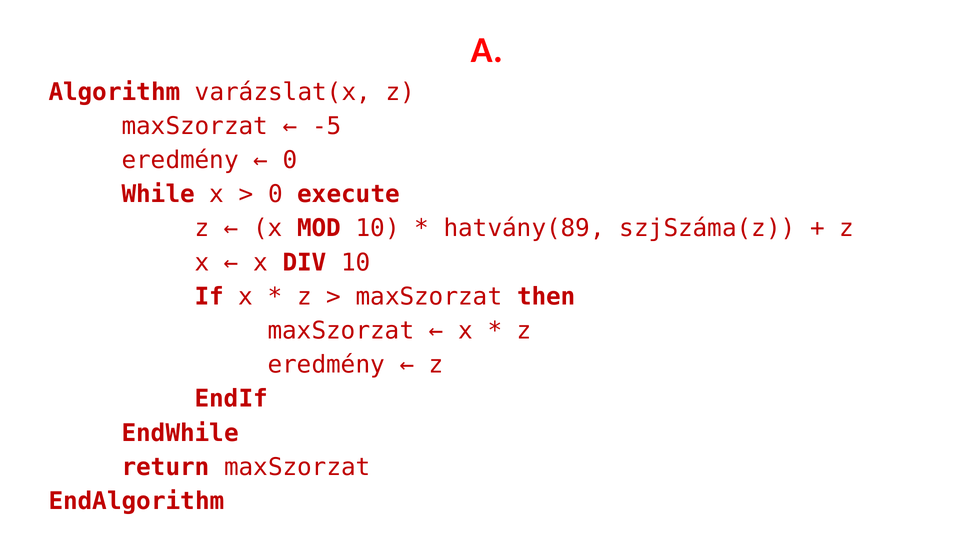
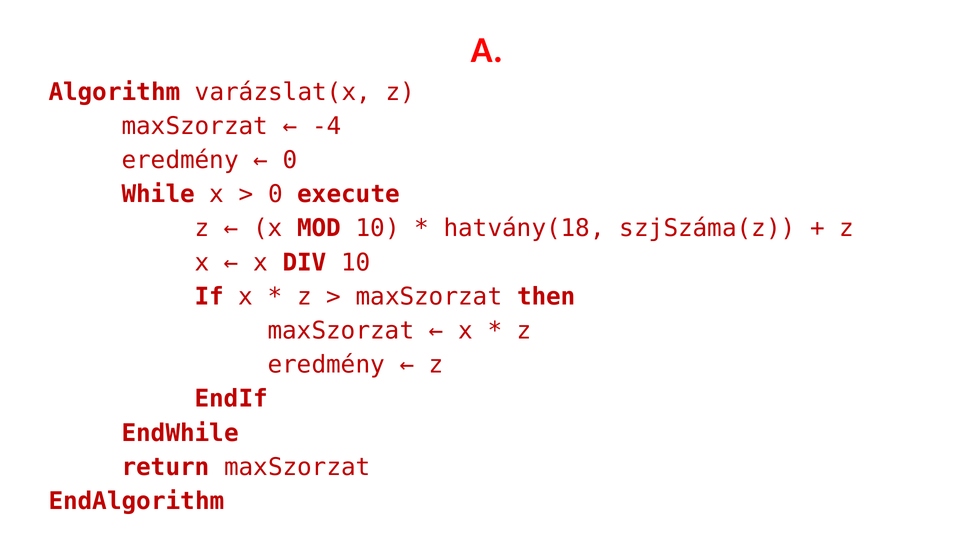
-5: -5 -> -4 (327, 126)
hatvány(89: hatvány(89 -> hatvány(18 (524, 228)
